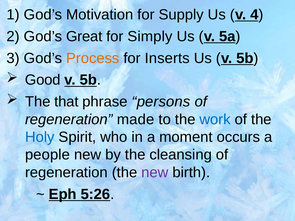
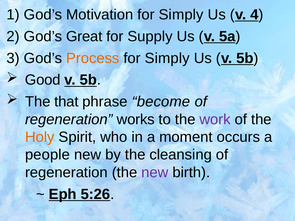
Motivation for Supply: Supply -> Simply (181, 15)
Simply: Simply -> Supply (150, 36)
Inserts: Inserts -> Simply (167, 58)
persons: persons -> become (161, 102)
made: made -> works (136, 120)
work colour: blue -> purple (215, 120)
Holy colour: blue -> orange (40, 137)
